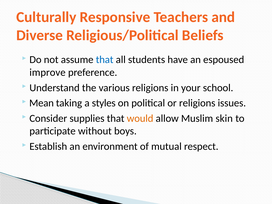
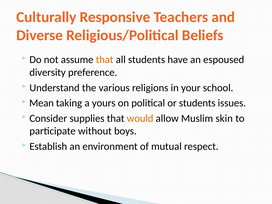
that colour: blue -> orange (105, 60)
improve: improve -> diversity (48, 72)
styles: styles -> yours (104, 103)
or religions: religions -> students (197, 103)
